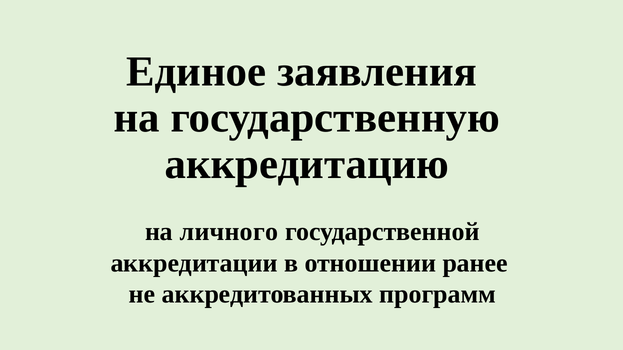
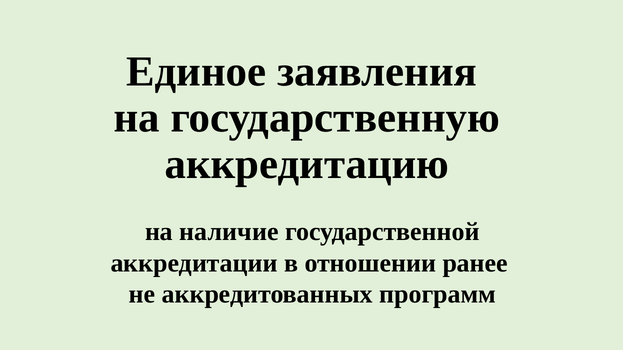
личного: личного -> наличие (229, 232)
